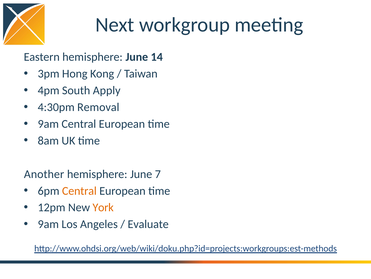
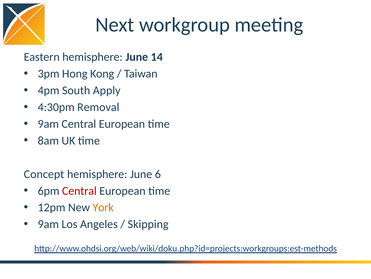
Another: Another -> Concept (44, 174)
7: 7 -> 6 (158, 174)
Central colour: orange -> red (79, 190)
Evaluate: Evaluate -> Skipping (148, 224)
